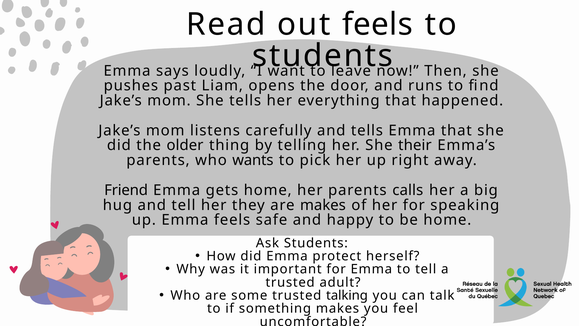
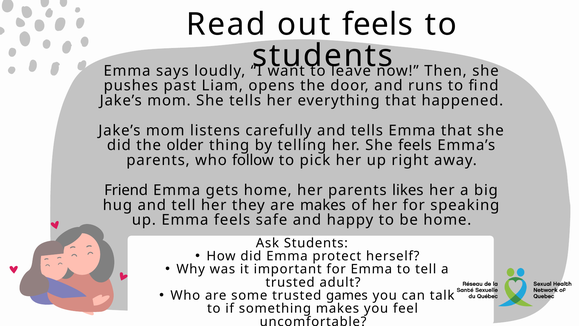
She their: their -> feels (415, 145)
wants: wants -> follow (253, 160)
calls: calls -> likes (408, 190)
talking: talking -> games (347, 295)
